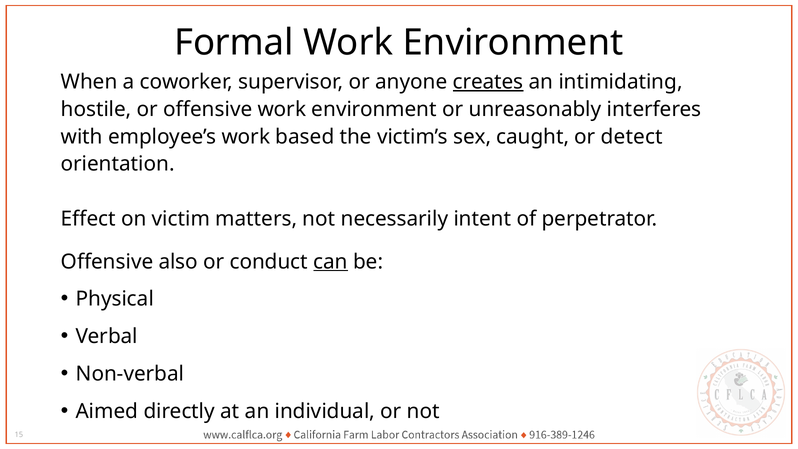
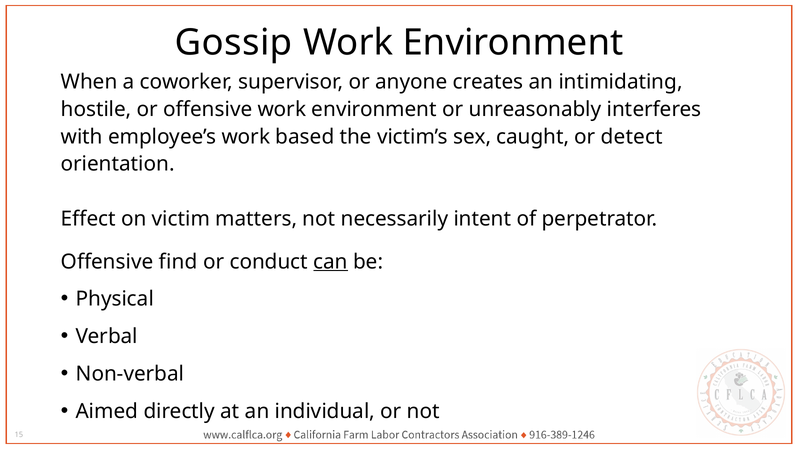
Formal: Formal -> Gossip (234, 43)
creates underline: present -> none (488, 82)
also: also -> find (178, 262)
